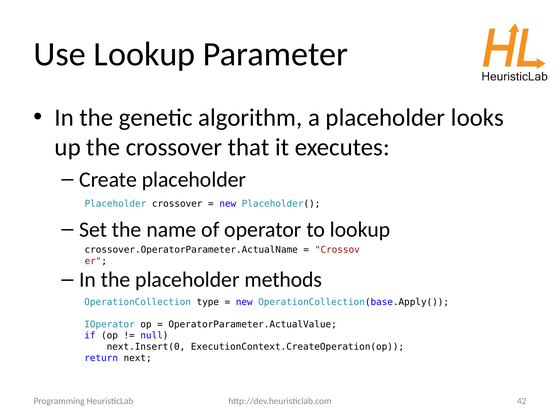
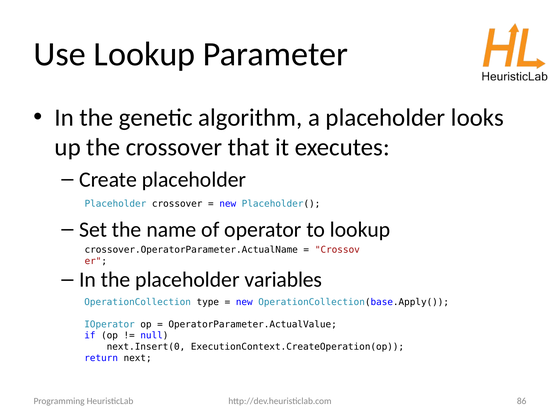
methods: methods -> variables (283, 280)
42: 42 -> 86 (522, 401)
